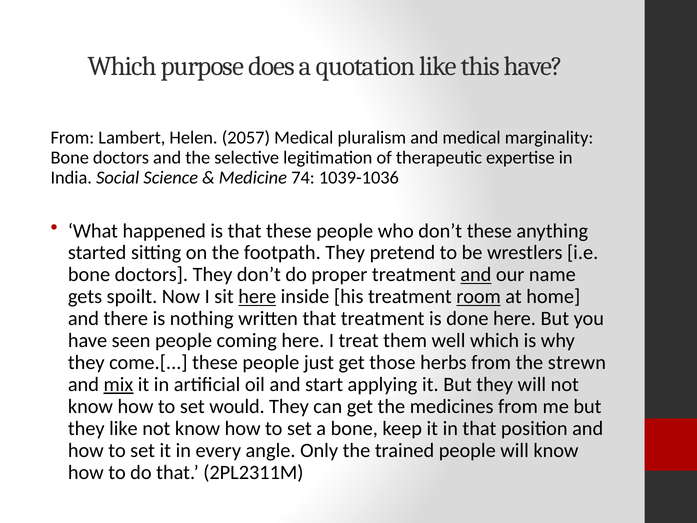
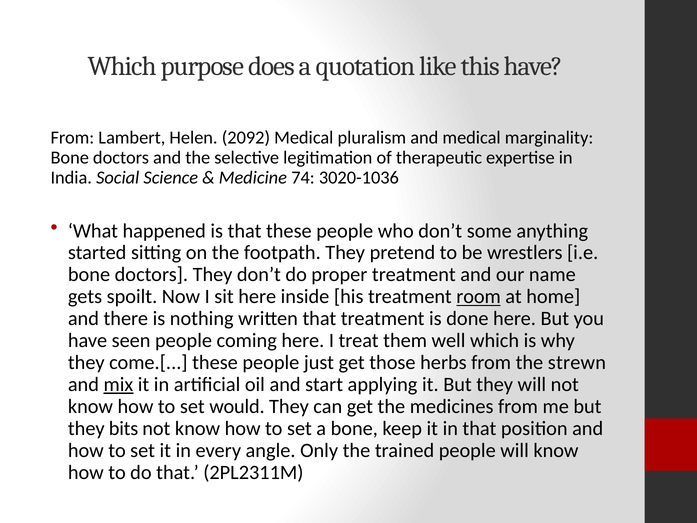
2057: 2057 -> 2092 (246, 138)
1039-1036: 1039-1036 -> 3020-1036 (359, 178)
don’t these: these -> some (489, 231)
and underline: present -> none (476, 275)
here underline: present -> none (257, 297)
they like: like -> bits (124, 428)
